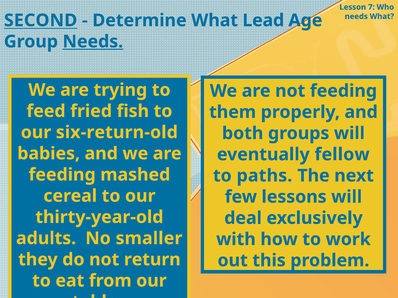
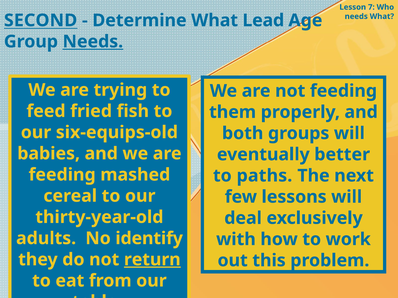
six-return-old: six-return-old -> six-equips-old (117, 133)
fellow: fellow -> better (342, 155)
smaller: smaller -> identify (149, 239)
return underline: none -> present (152, 260)
